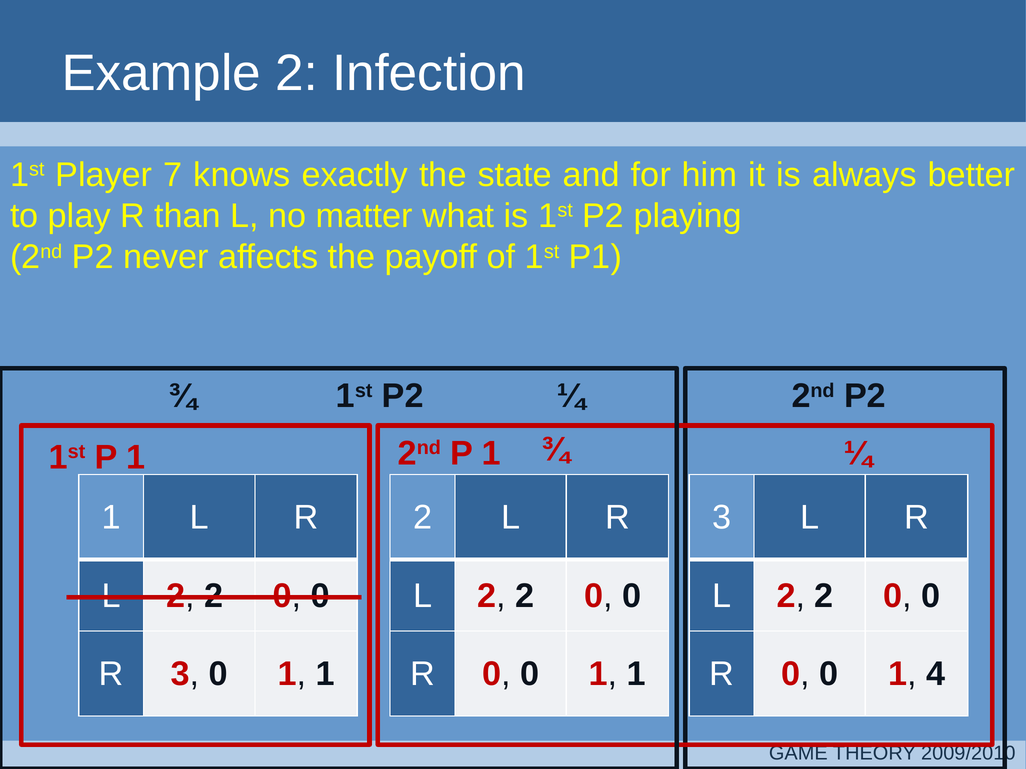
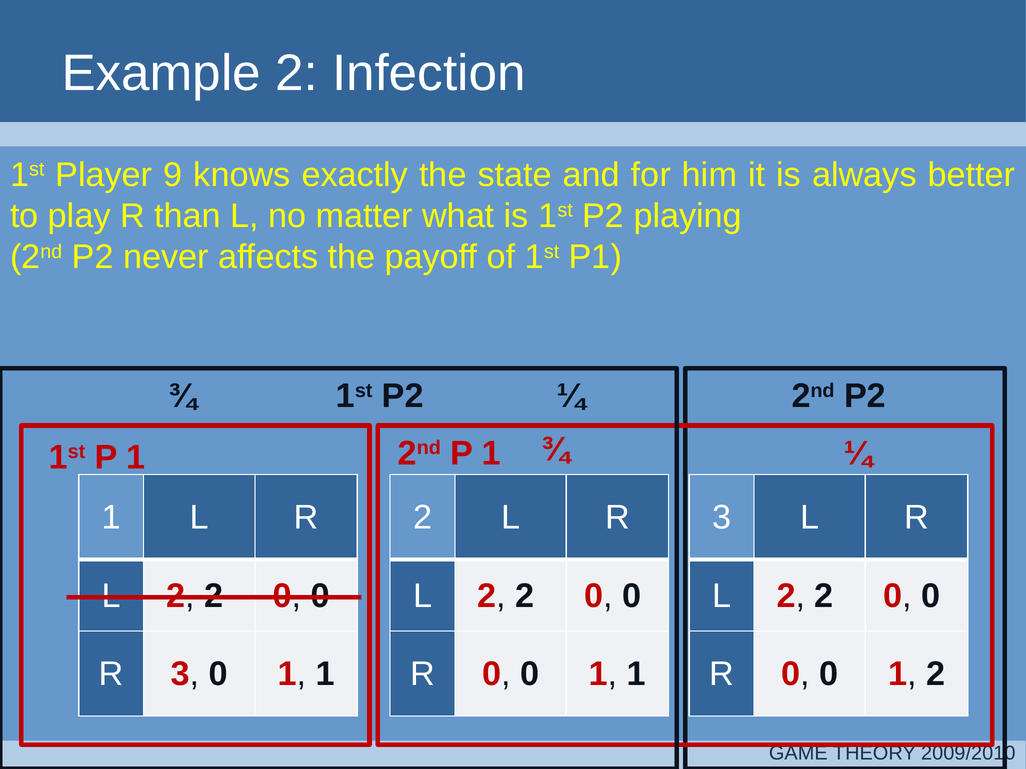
7: 7 -> 9 (173, 175)
0 1 4: 4 -> 2 (936, 675)
